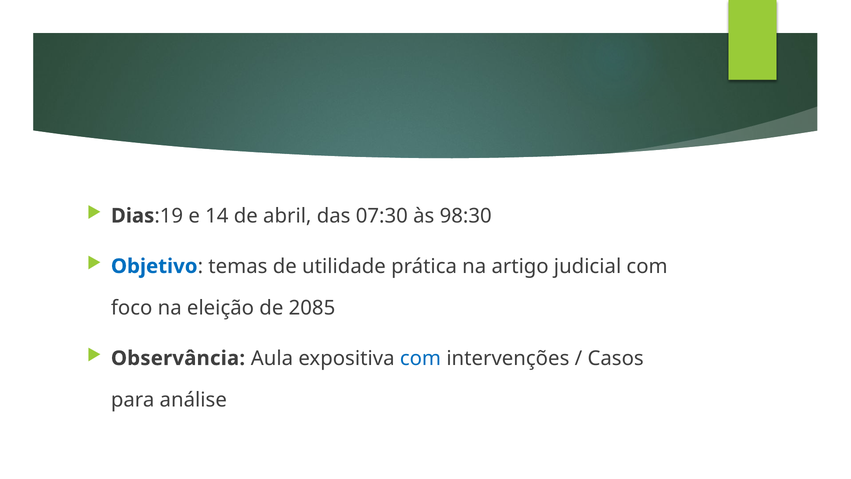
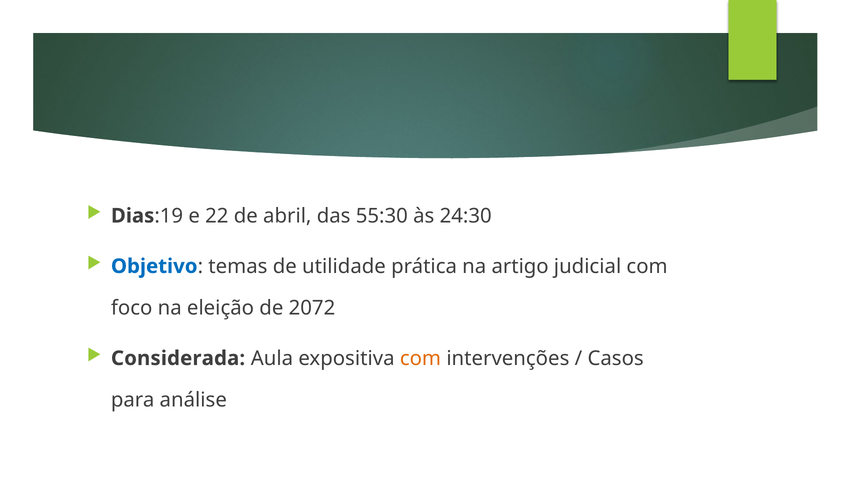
14: 14 -> 22 (217, 216)
07:30: 07:30 -> 55:30 (382, 216)
98:30: 98:30 -> 24:30 (466, 216)
2085: 2085 -> 2072 (312, 308)
Observância: Observância -> Considerada (178, 358)
com colour: blue -> orange (420, 358)
